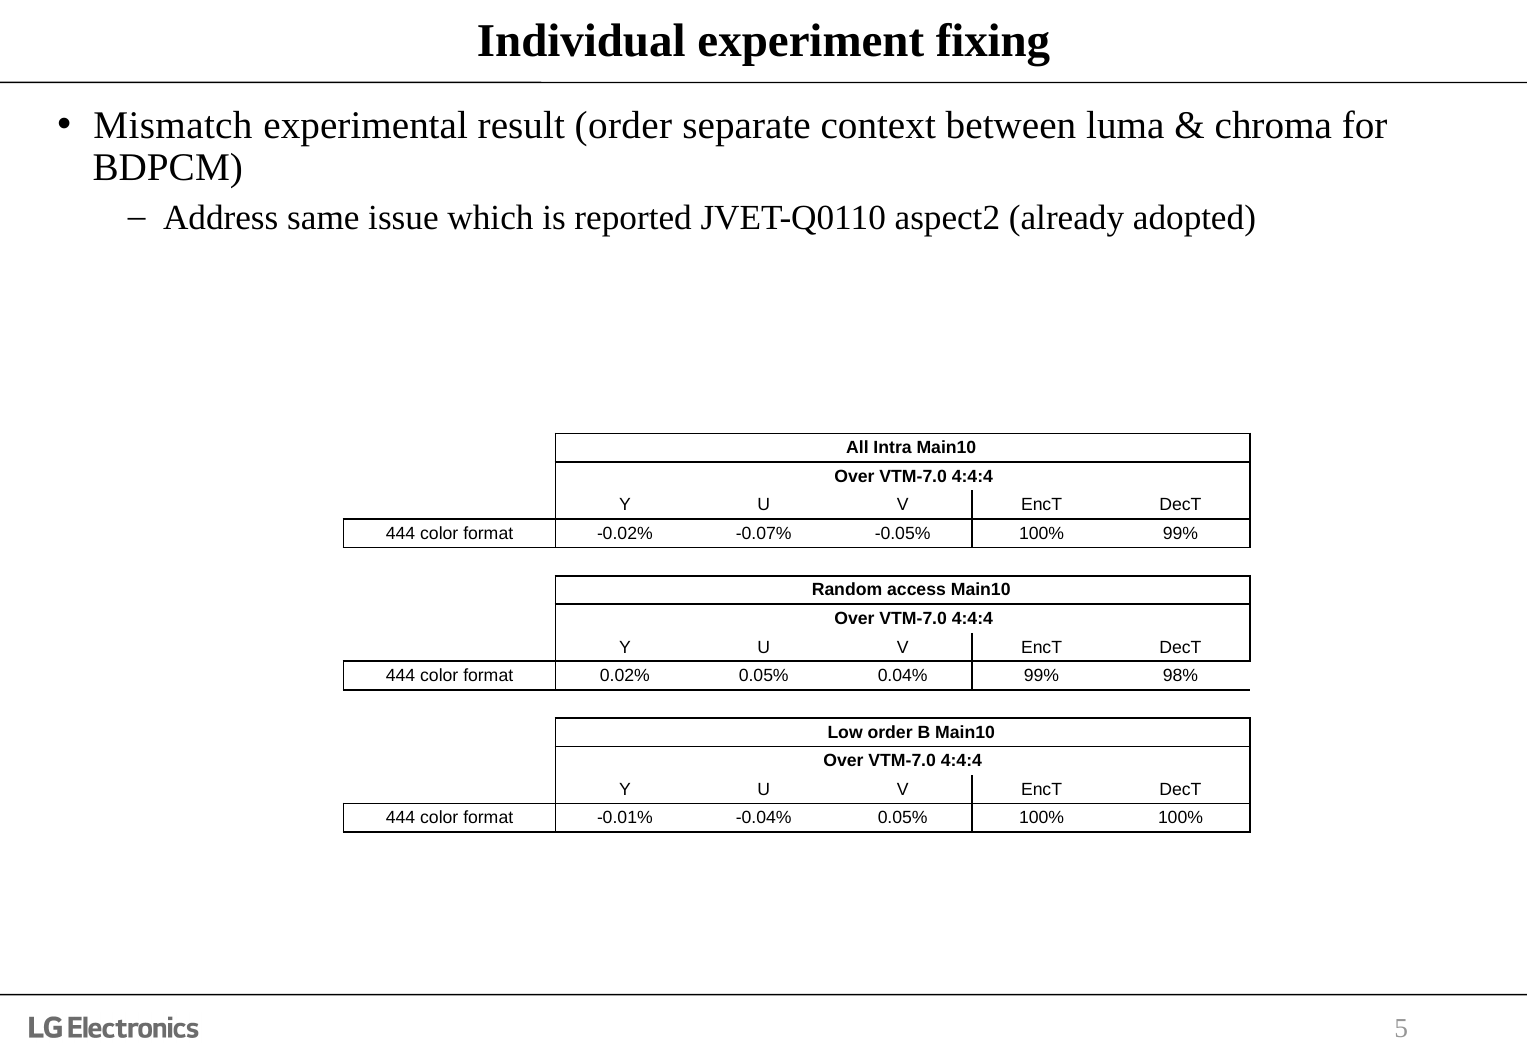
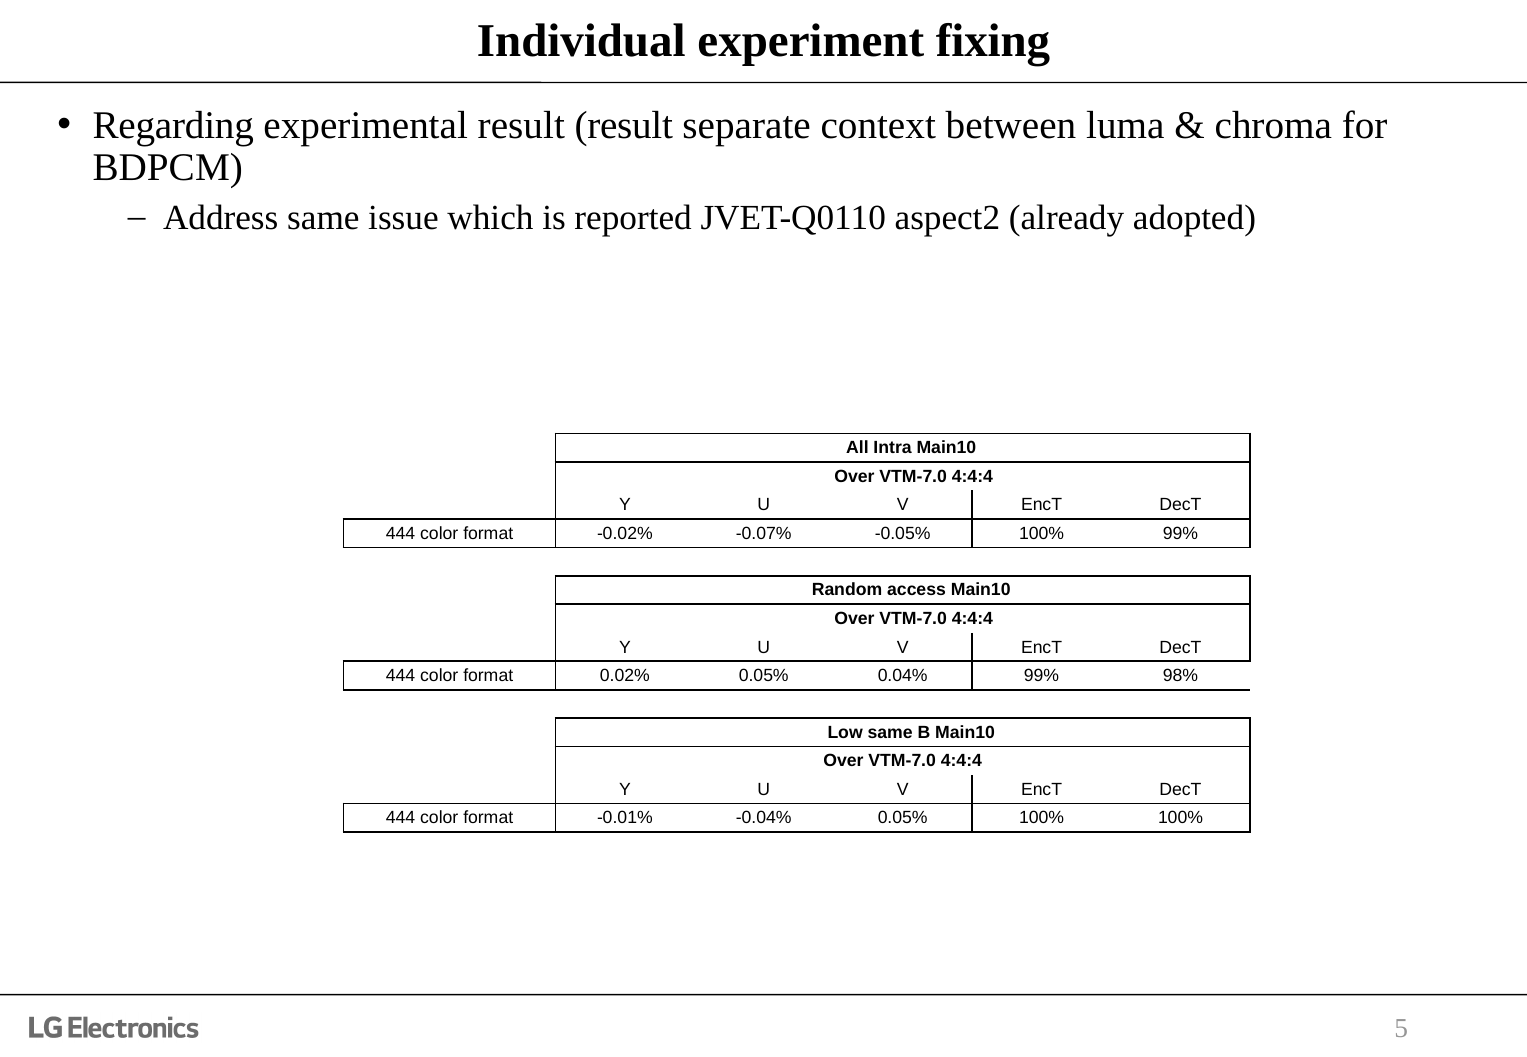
Mismatch: Mismatch -> Regarding (173, 125)
result order: order -> result (624, 125)
Low order: order -> same (890, 733)
